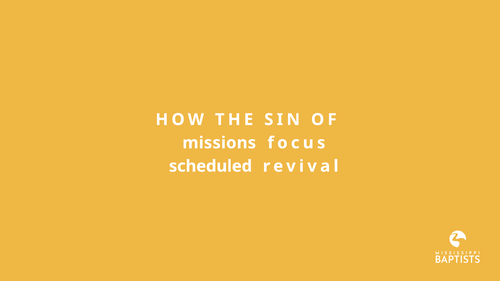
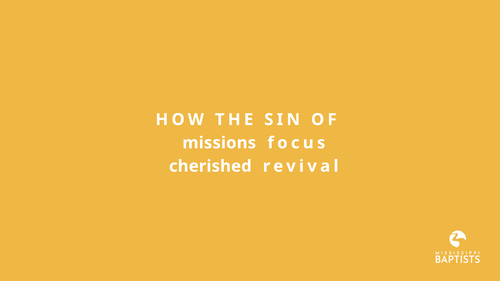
scheduled: scheduled -> cherished (210, 166)
